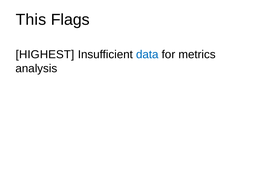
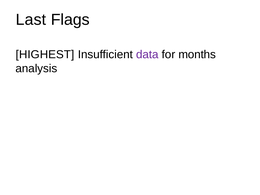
This: This -> Last (31, 20)
data colour: blue -> purple (147, 55)
metrics: metrics -> months (197, 55)
